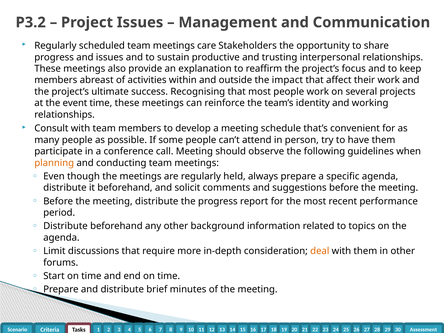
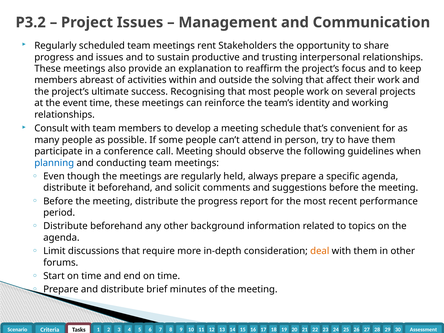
care: care -> rent (207, 46)
impact: impact -> solving (288, 80)
planning colour: orange -> blue (54, 163)
